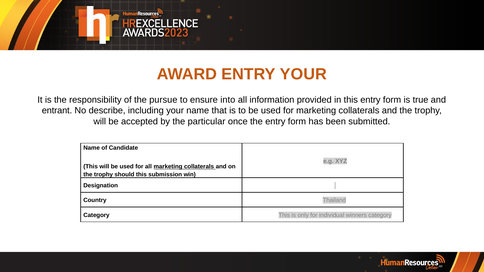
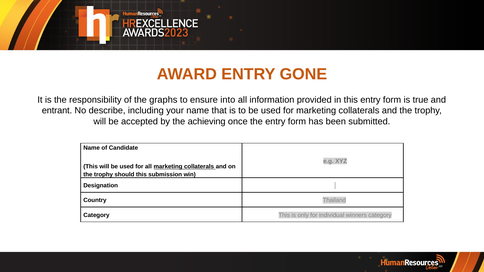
ENTRY YOUR: YOUR -> GONE (303, 74)
pursue: pursue -> graphs (163, 100)
particular: particular -> achieving (207, 122)
